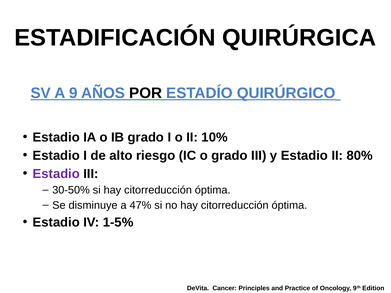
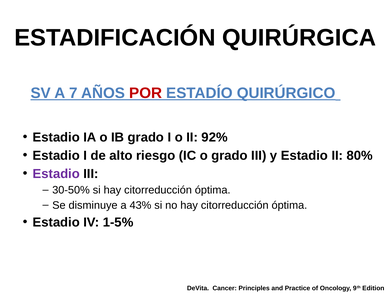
9: 9 -> 7 (73, 93)
POR colour: black -> red (146, 93)
10%: 10% -> 92% (215, 137)
47%: 47% -> 43% (140, 205)
